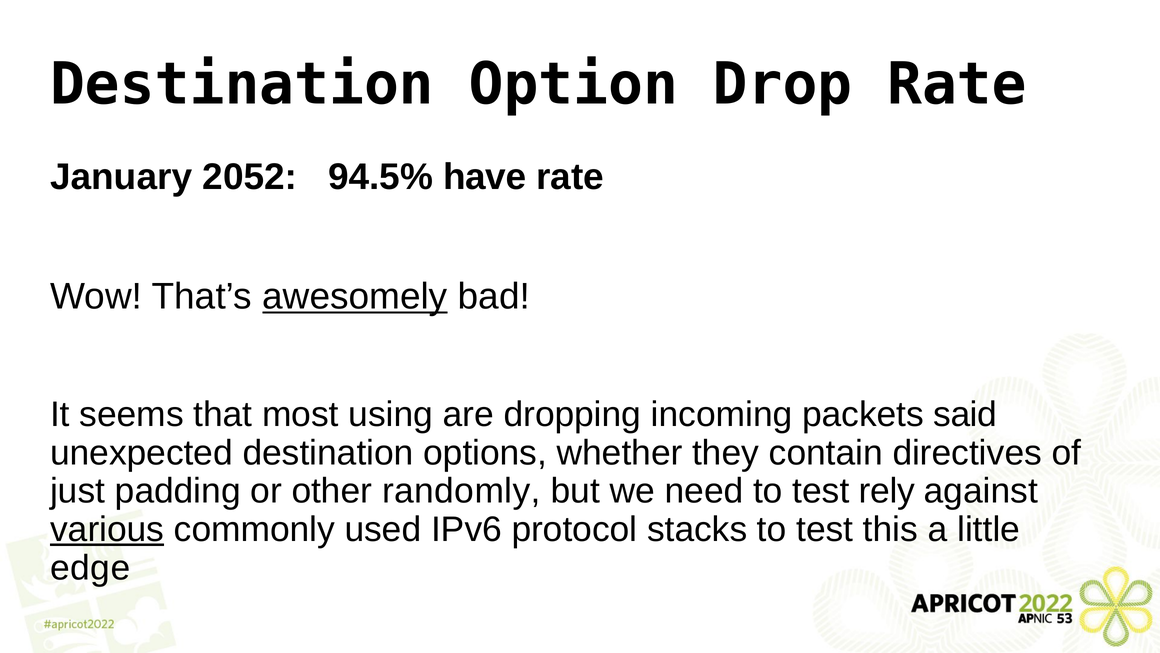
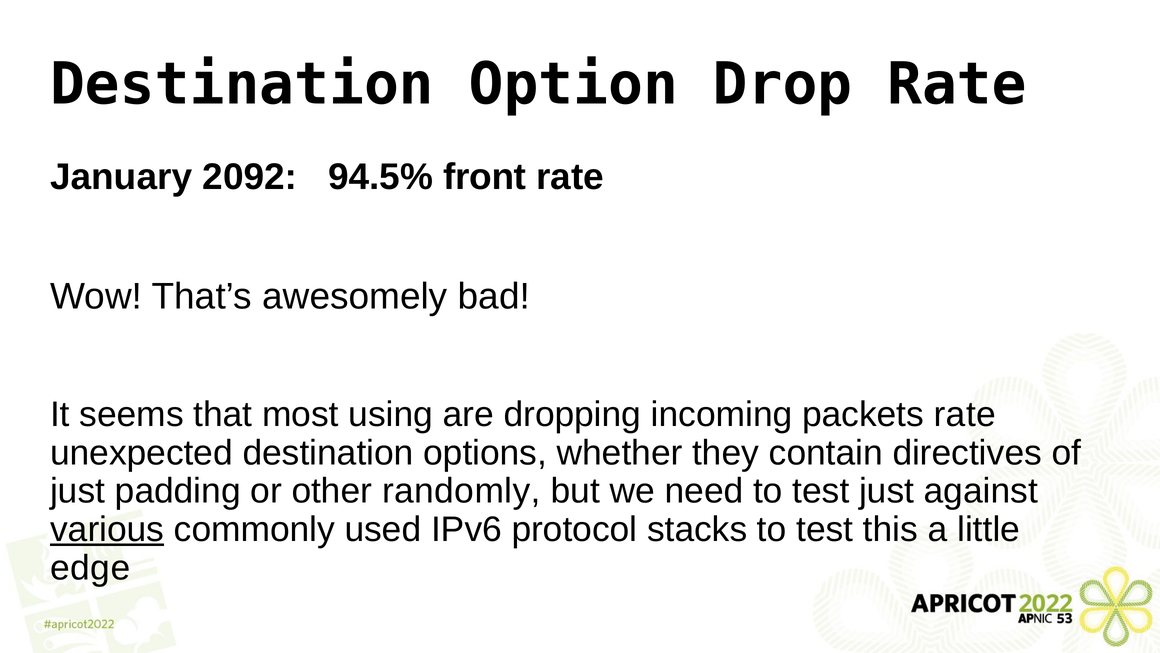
2052: 2052 -> 2092 (250, 177)
have: have -> front (485, 177)
awesomely underline: present -> none (355, 296)
packets said: said -> rate (965, 414)
test rely: rely -> just (887, 491)
